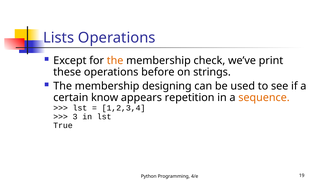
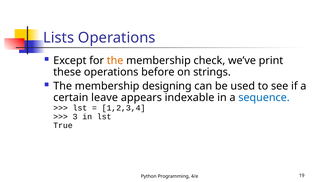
know: know -> leave (105, 97)
repetition: repetition -> indexable (190, 97)
sequence colour: orange -> blue (264, 97)
